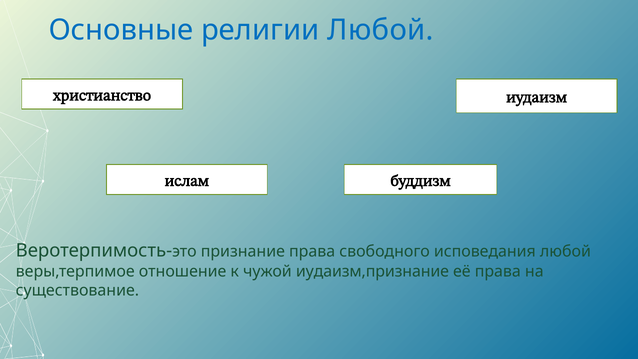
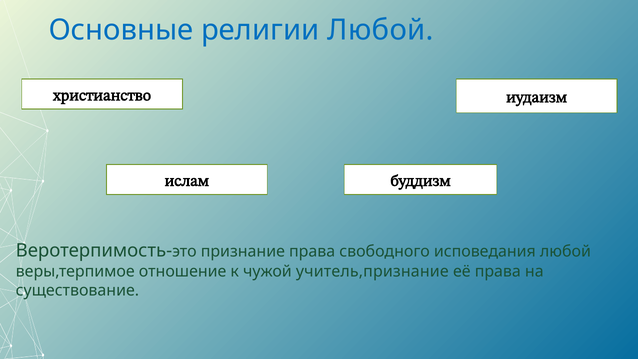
иудаизм,признание: иудаизм,признание -> учитель,признание (372, 271)
